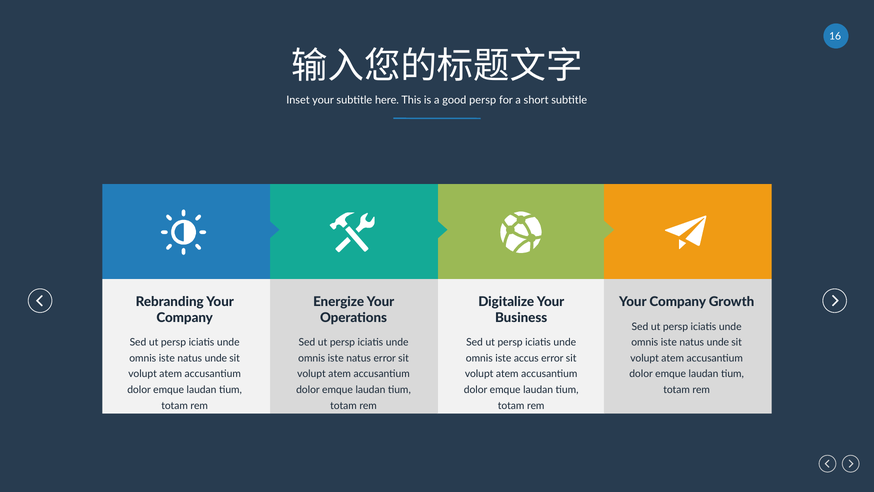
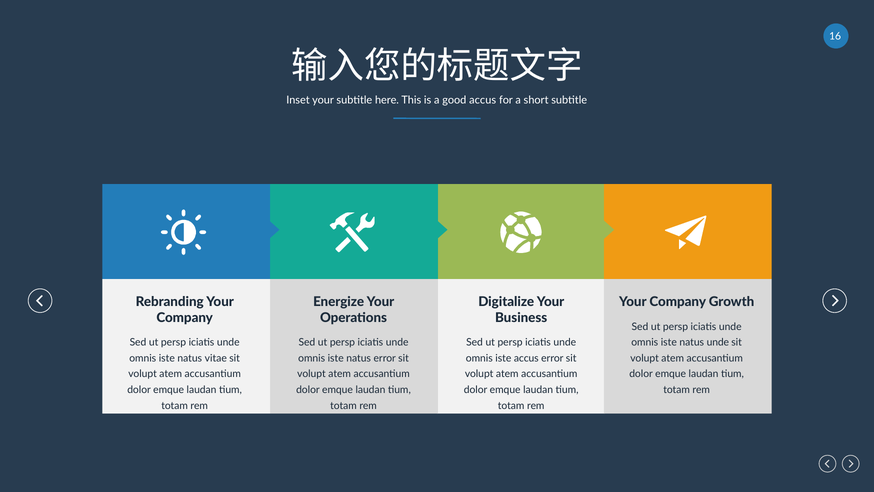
good persp: persp -> accus (483, 100)
unde: unde -> vitae (216, 358)
